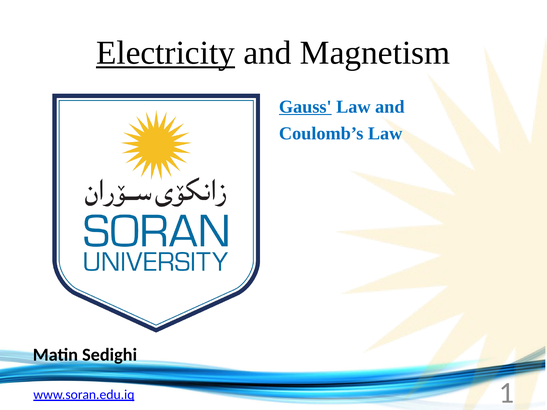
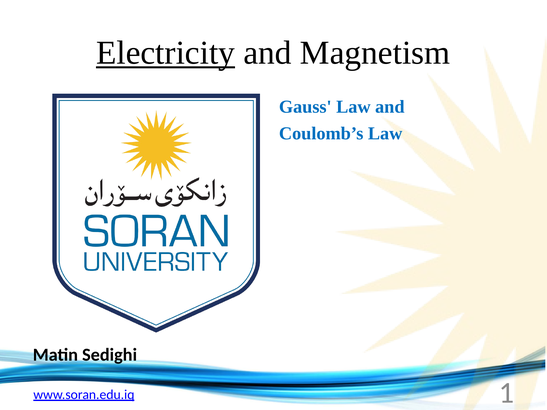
Gauss underline: present -> none (305, 107)
